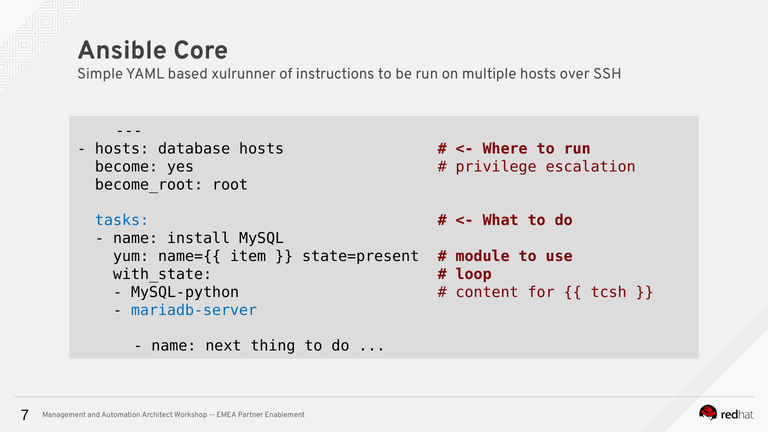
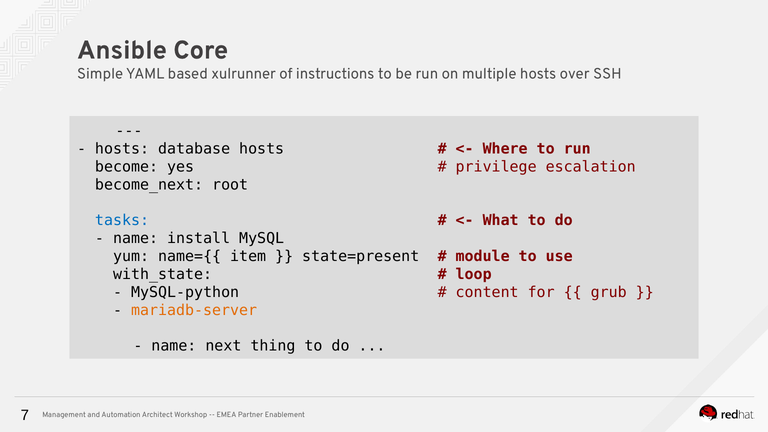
become_root: become_root -> become_next (149, 185)
tcsh: tcsh -> grub (609, 292)
mariadb-server colour: blue -> orange (194, 310)
